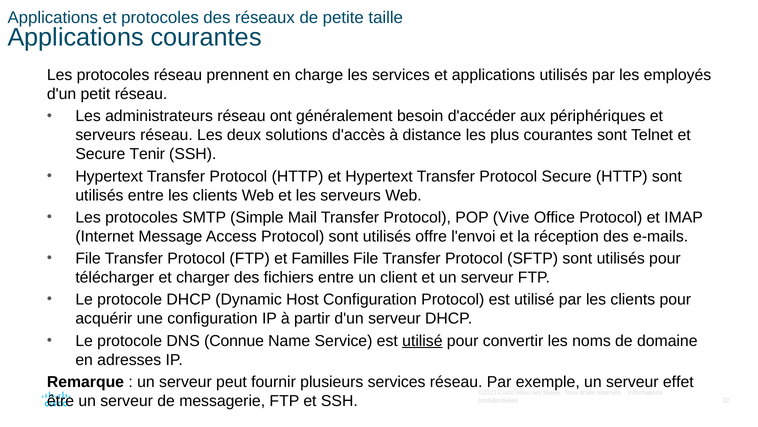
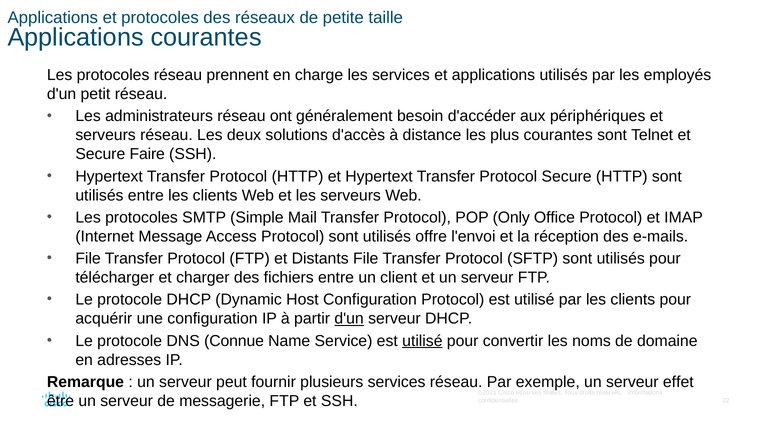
Tenir: Tenir -> Faire (147, 154)
Vive: Vive -> Only (511, 217)
Familles: Familles -> Distants (320, 258)
d'un underline: none -> present (349, 318)
